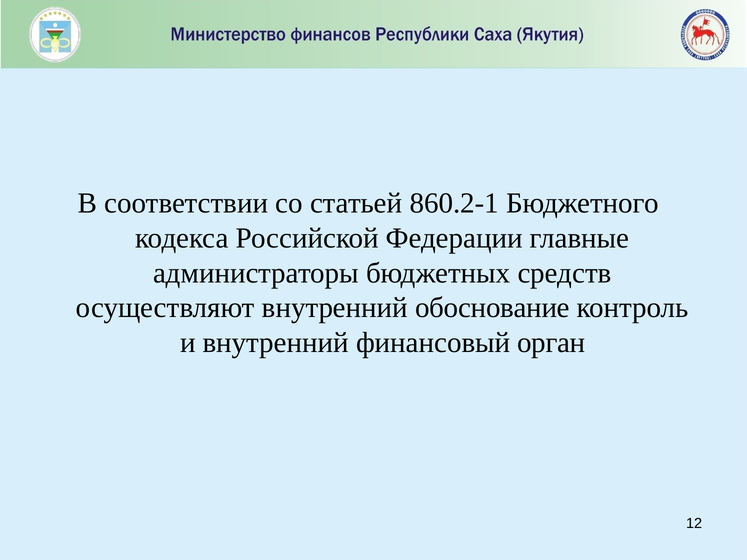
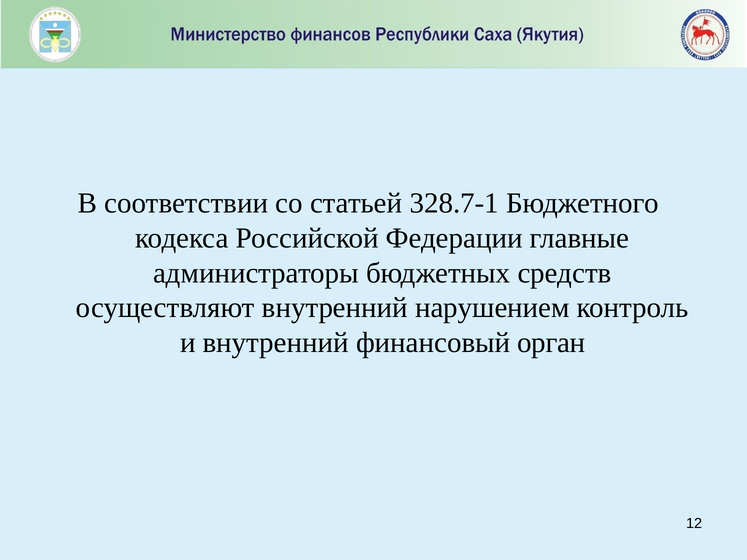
860.2-1: 860.2-1 -> 328.7-1 (454, 203)
обоснование: обоснование -> нарушением (492, 308)
